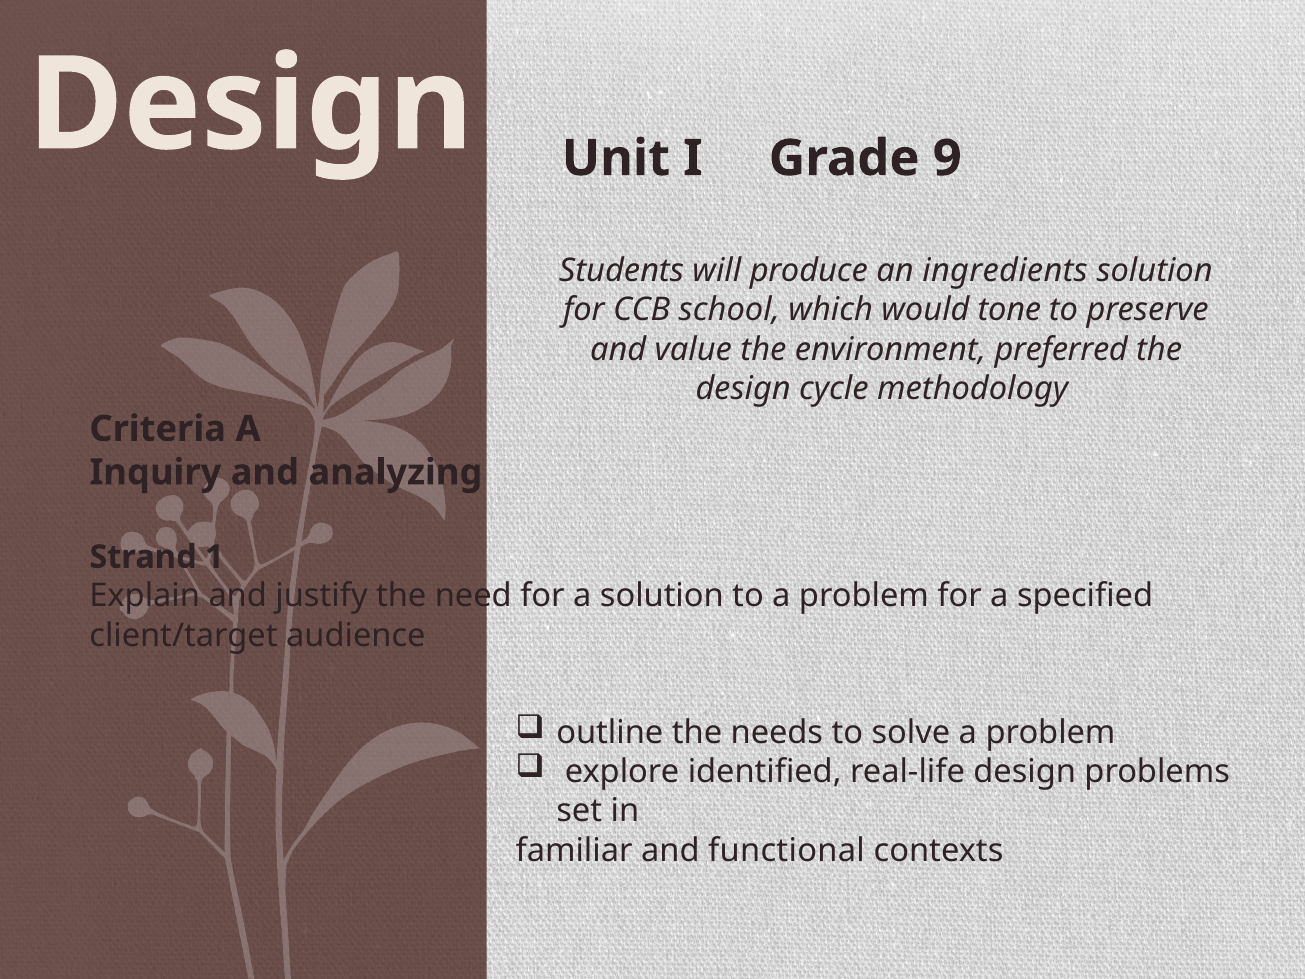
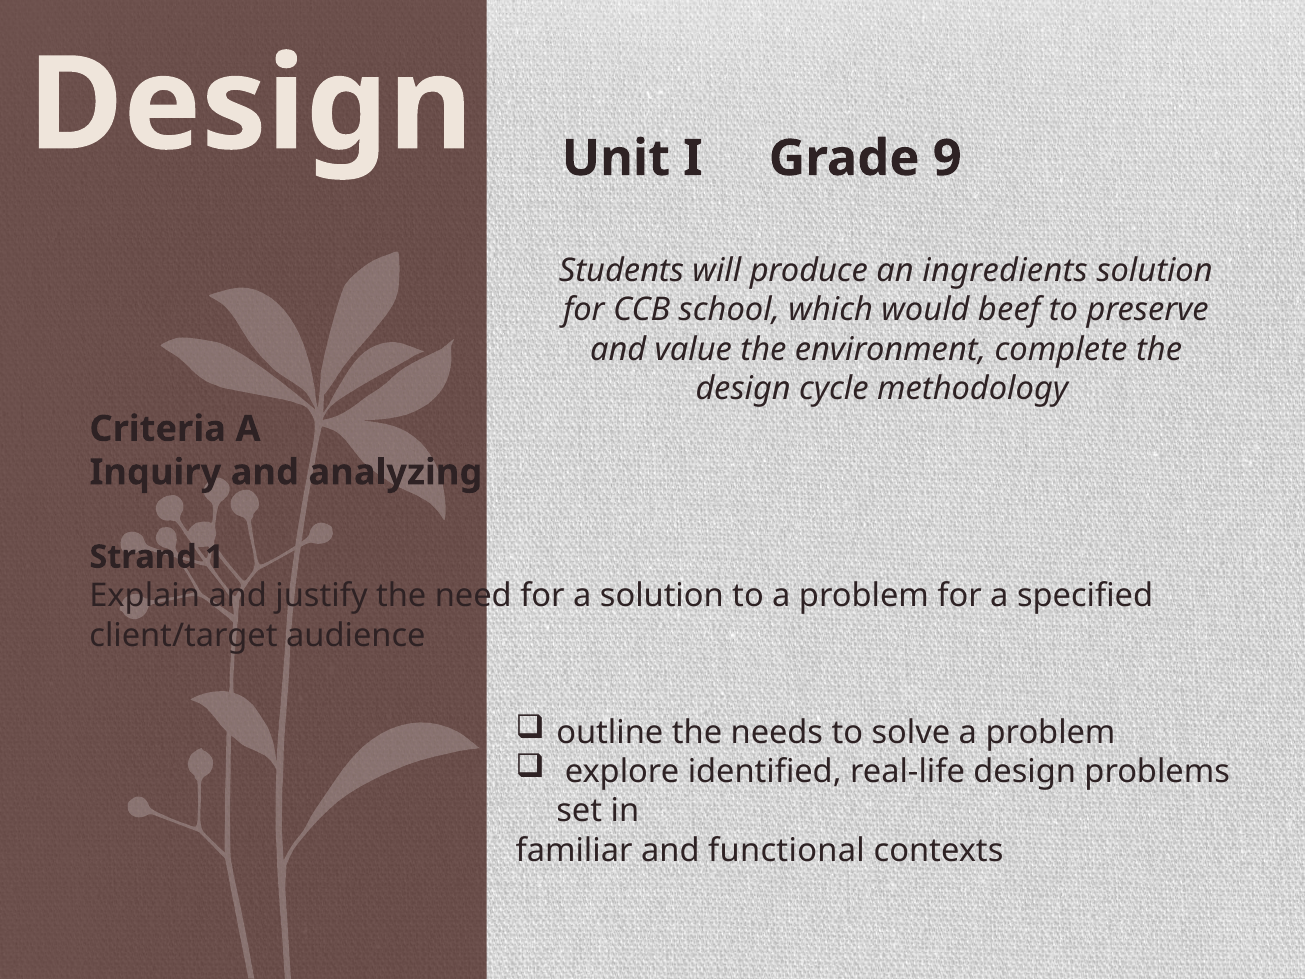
tone: tone -> beef (1009, 310)
preferred: preferred -> complete (1061, 349)
